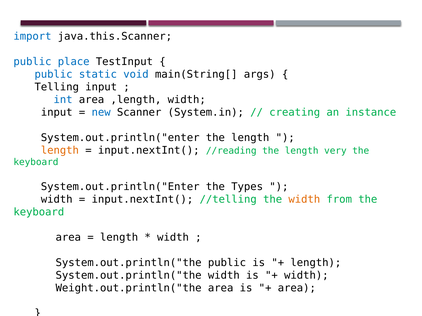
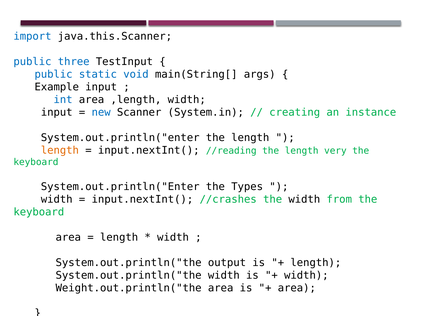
place: place -> three (74, 62)
Telling: Telling -> Example (57, 87)
//telling: //telling -> //crashes (228, 200)
width colour: orange -> black (304, 200)
System.out.println("the public: public -> output (227, 263)
